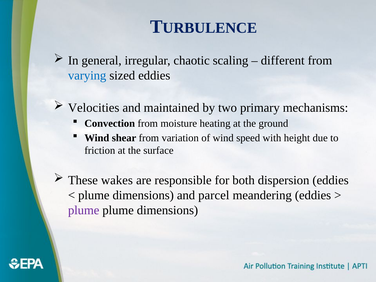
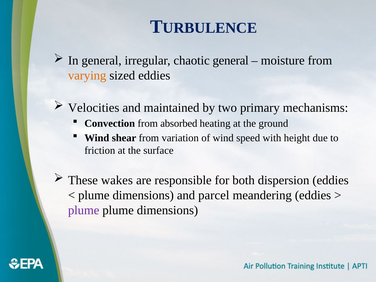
chaotic scaling: scaling -> general (231, 60)
different: different -> moisture (283, 60)
varying colour: blue -> orange (87, 75)
moisture: moisture -> absorbed (179, 123)
